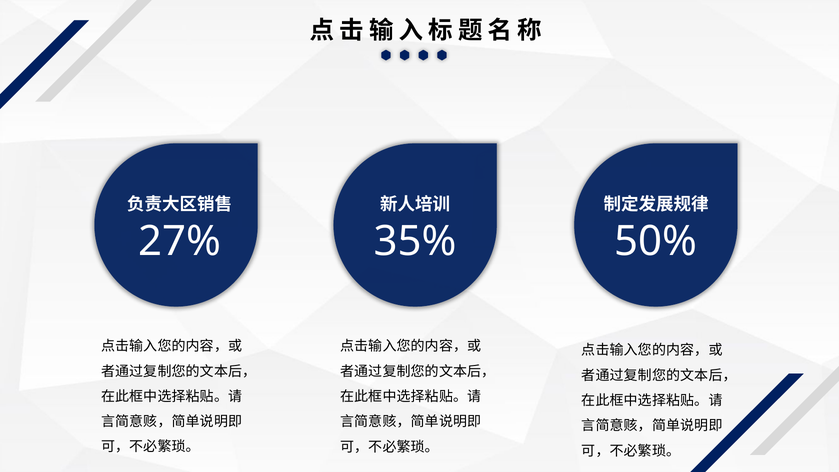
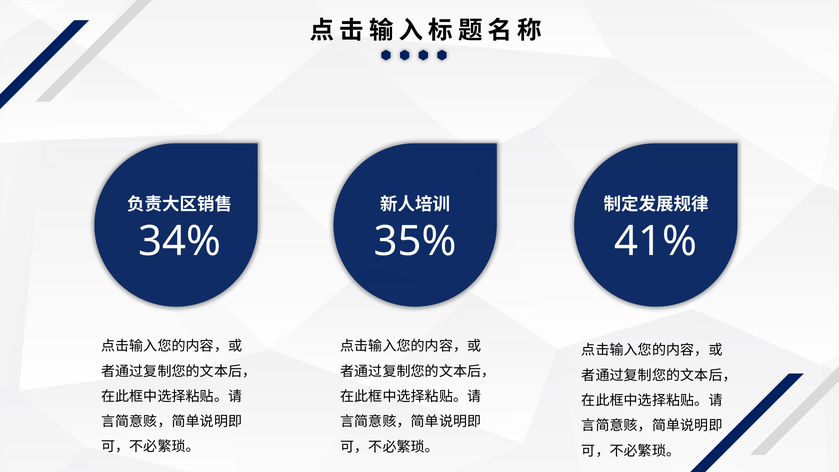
27%: 27% -> 34% (180, 241)
50%: 50% -> 41% (656, 241)
